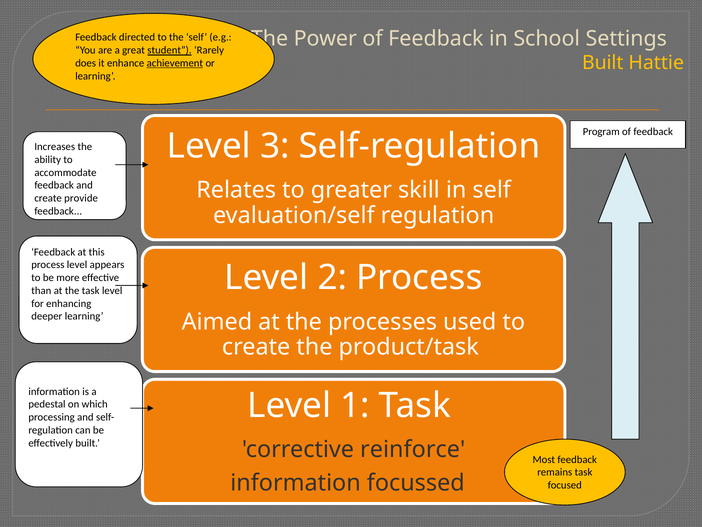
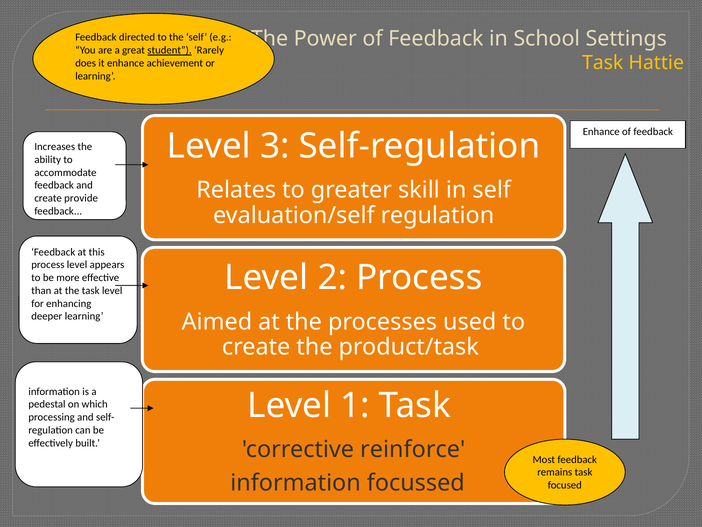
Built: Built -> Task (603, 63)
achievement underline: present -> none (175, 63)
Program: Program -> Enhance (601, 131)
